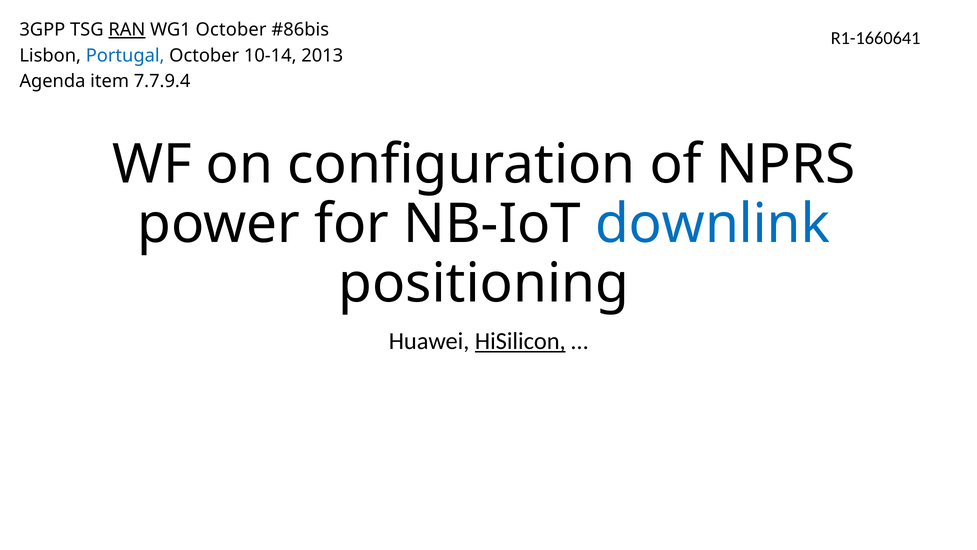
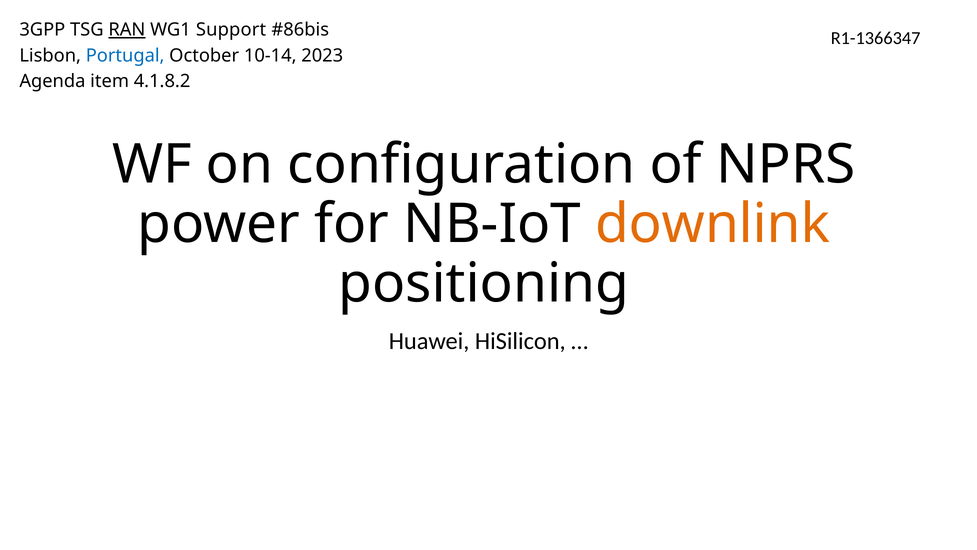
WG1 October: October -> Support (231, 30)
R1-1660641: R1-1660641 -> R1-1366347 (876, 38)
2013: 2013 -> 2023 (322, 55)
7.7.9.4: 7.7.9.4 -> 4.1.8.2 (162, 81)
downlink colour: blue -> orange (713, 224)
HiSilicon underline: present -> none (520, 341)
